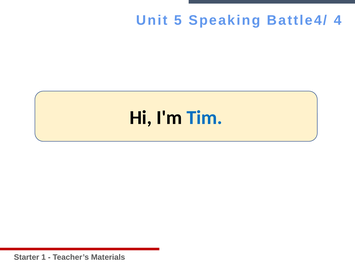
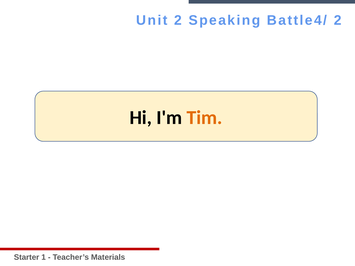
Unit 5: 5 -> 2 (178, 20)
Battle4/ 4: 4 -> 2 (338, 20)
Tim colour: blue -> orange (205, 118)
